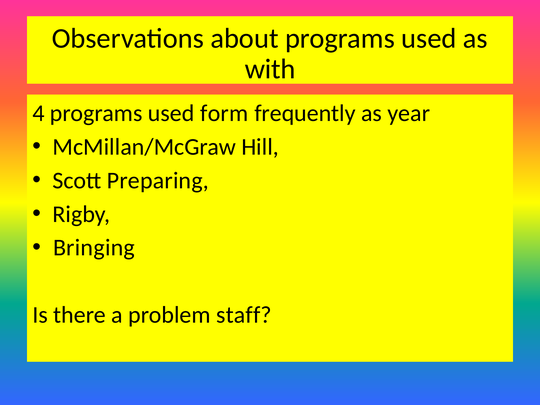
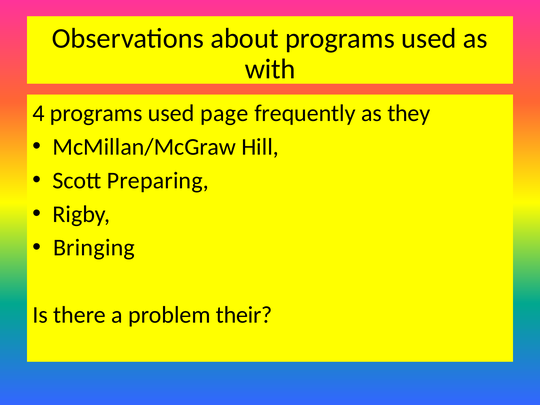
form: form -> page (224, 113)
year: year -> they (409, 113)
staff: staff -> their (244, 315)
